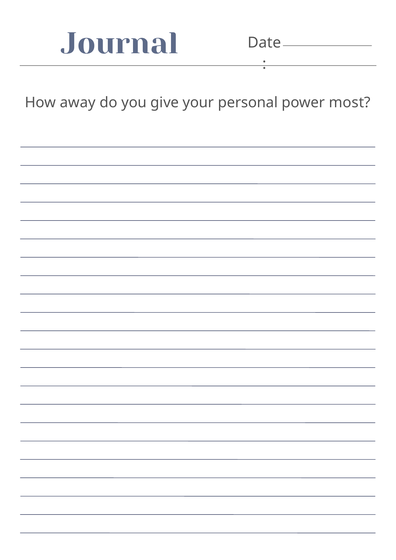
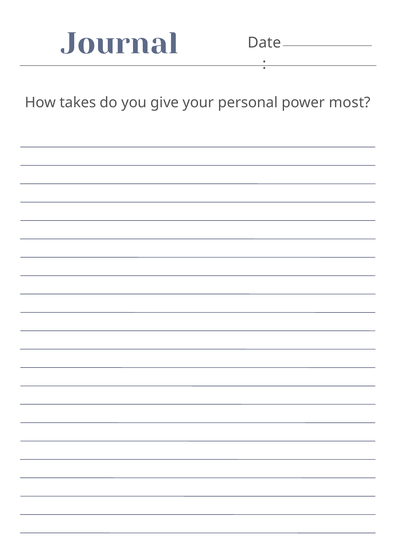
away: away -> takes (78, 103)
